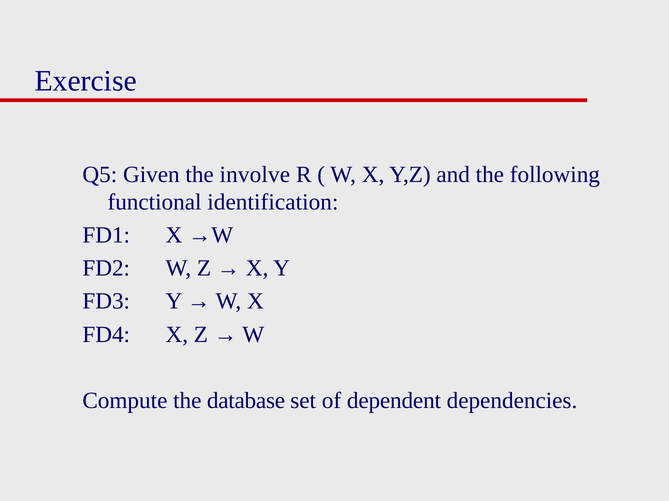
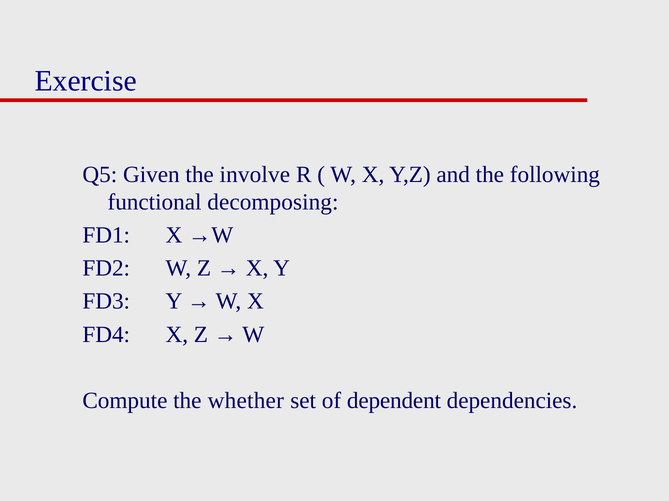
identification: identification -> decomposing (273, 203)
database: database -> whether (246, 401)
